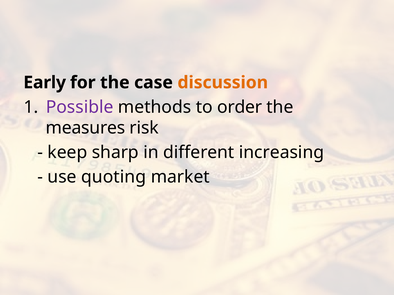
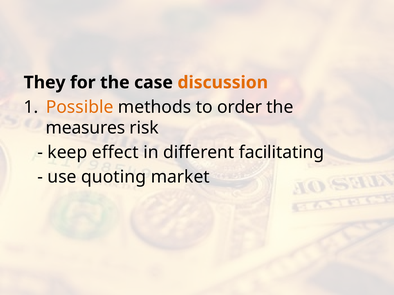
Early: Early -> They (45, 83)
Possible colour: purple -> orange (80, 107)
sharp: sharp -> effect (115, 153)
increasing: increasing -> facilitating (282, 153)
